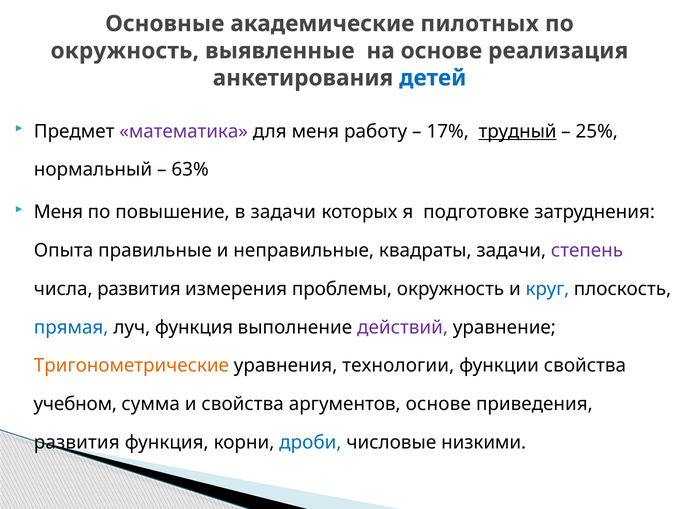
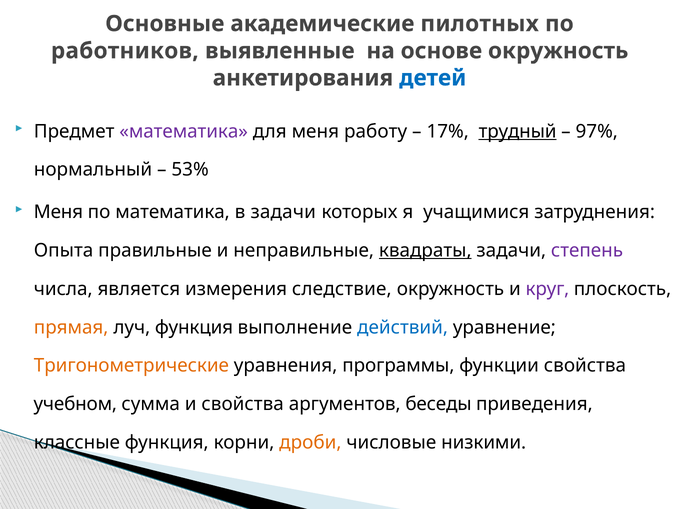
окружность: окружность -> работников (125, 51)
основе реализация: реализация -> окружность (558, 51)
25%: 25% -> 97% (597, 131)
63%: 63% -> 53% (190, 170)
по повышение: повышение -> математика (173, 212)
подготовке: подготовке -> учащимися (476, 212)
квадраты underline: none -> present (425, 251)
числа развития: развития -> является (139, 289)
проблемы: проблемы -> следствие (342, 289)
круг colour: blue -> purple (547, 289)
прямая colour: blue -> orange (71, 327)
действий colour: purple -> blue (403, 327)
технологии: технологии -> программы (398, 366)
аргументов основе: основе -> беседы (438, 404)
развития: развития -> классные (77, 443)
дроби colour: blue -> orange (310, 443)
